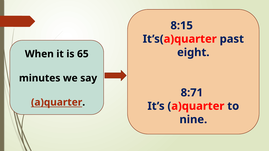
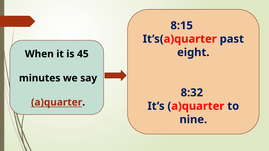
65: 65 -> 45 (83, 54)
8:71: 8:71 -> 8:32 (192, 93)
